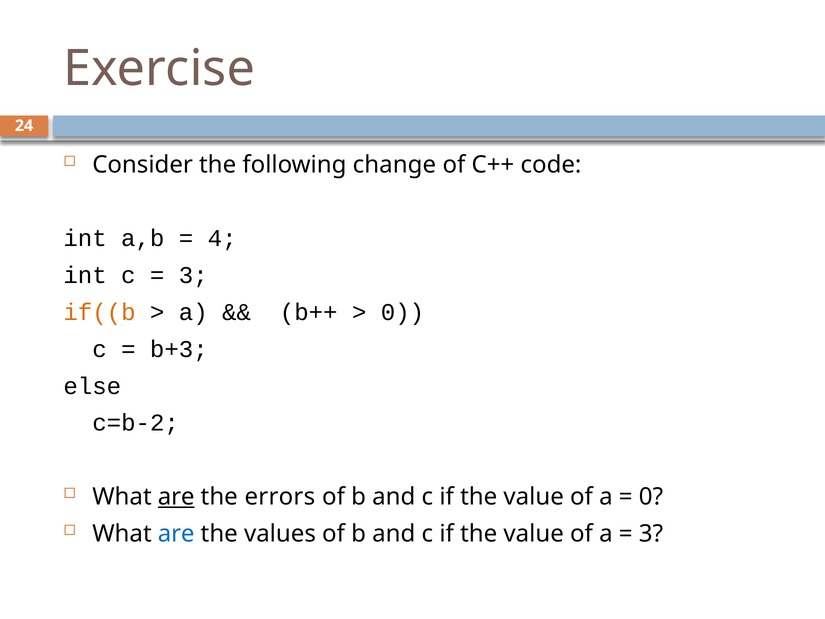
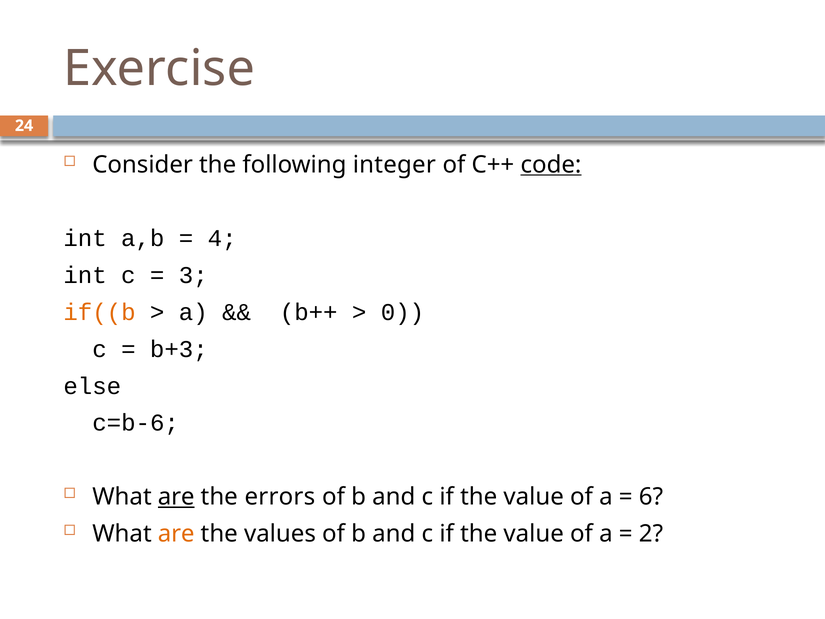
change: change -> integer (394, 165)
code underline: none -> present (551, 165)
c=b-2: c=b-2 -> c=b-6 (136, 423)
0: 0 -> 6 (651, 497)
are colour: blue -> orange (176, 534)
3: 3 -> 2 (651, 534)
